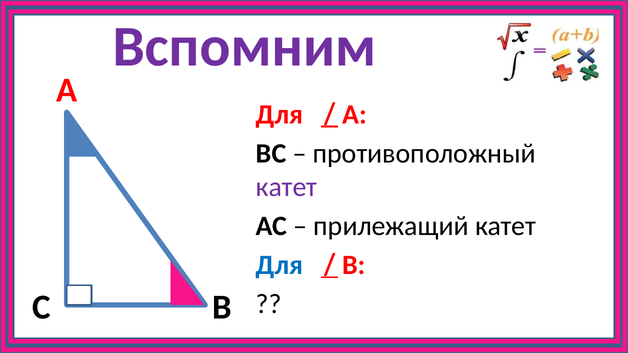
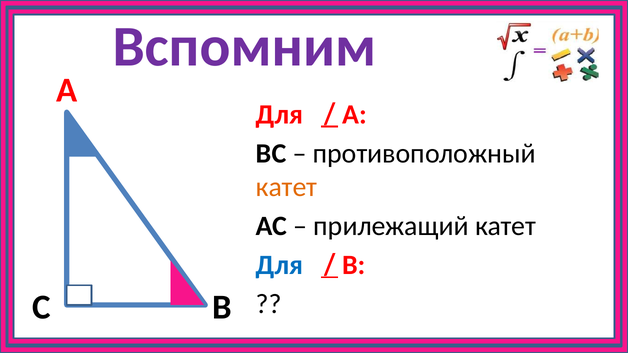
катет colour: purple -> orange (287, 187)
